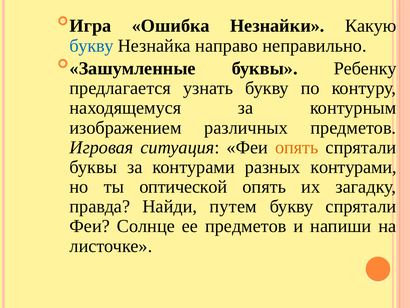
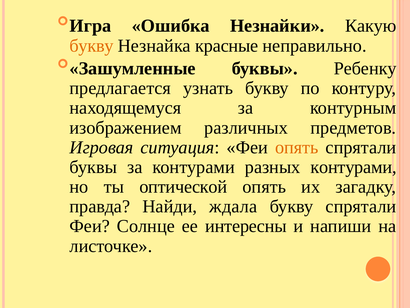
букву colour: blue -> orange (91, 46)
направо: направо -> красные (227, 46)
путем: путем -> ждала (233, 206)
ее предметов: предметов -> интересны (246, 226)
